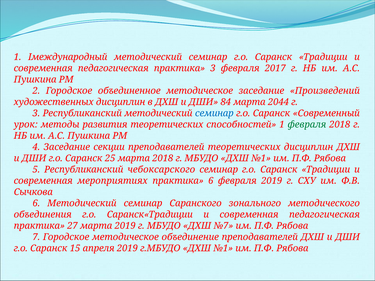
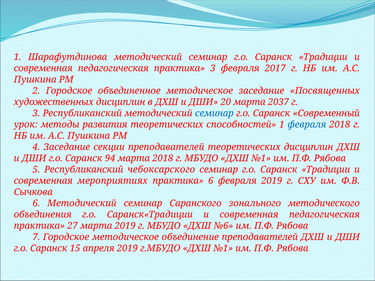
Iмеждународный: Iмеждународный -> Шарафутдинова (68, 57)
Произведений: Произведений -> Посвященных (325, 91)
84: 84 -> 20 (226, 102)
2044: 2044 -> 2037 (278, 102)
февраля colour: green -> blue (307, 125)
25: 25 -> 94 (110, 158)
№7: №7 -> №6 (223, 226)
